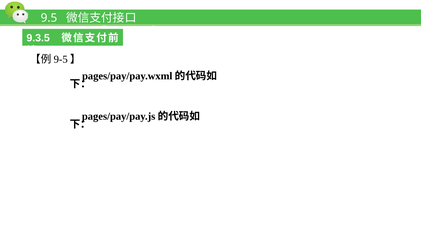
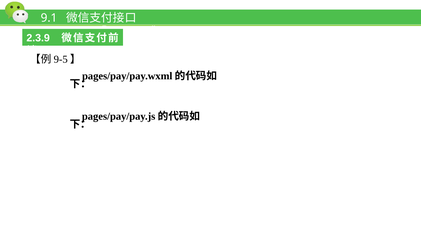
9.5: 9.5 -> 9.1 (49, 18)
9.3.5: 9.3.5 -> 2.3.9 (38, 38)
